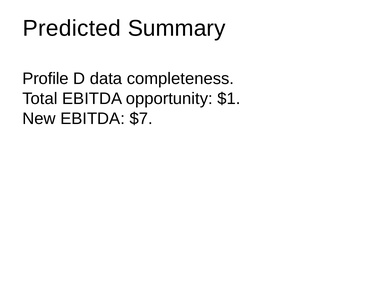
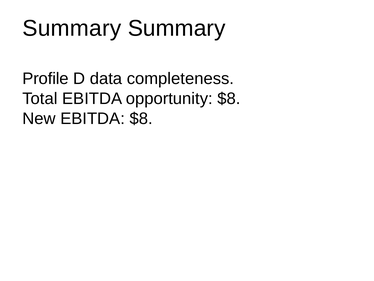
Predicted: Predicted -> Summary (72, 28)
opportunity $1: $1 -> $8 (229, 98)
EBITDA $7: $7 -> $8 (141, 118)
